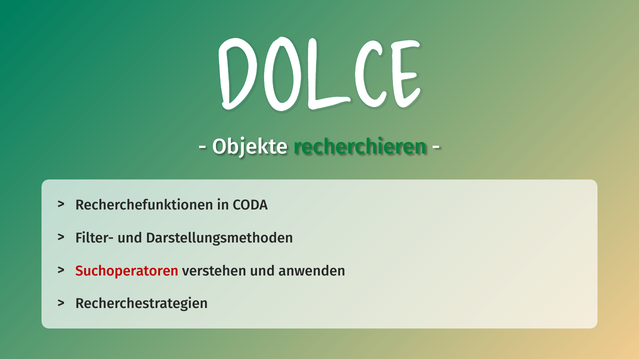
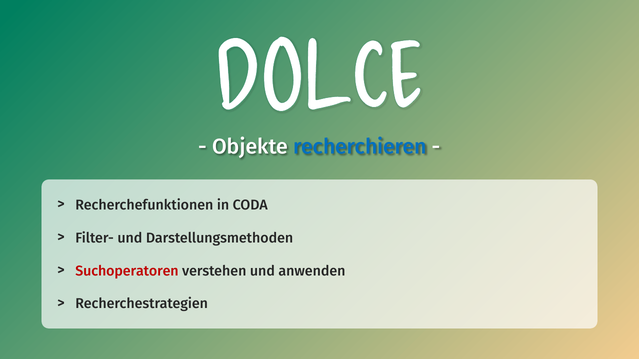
recherchieren colour: green -> blue (360, 147)
